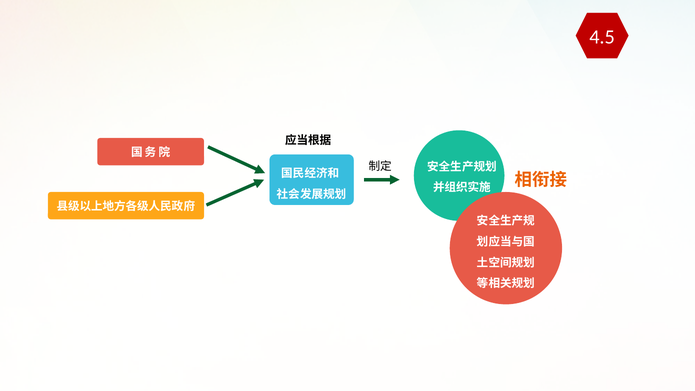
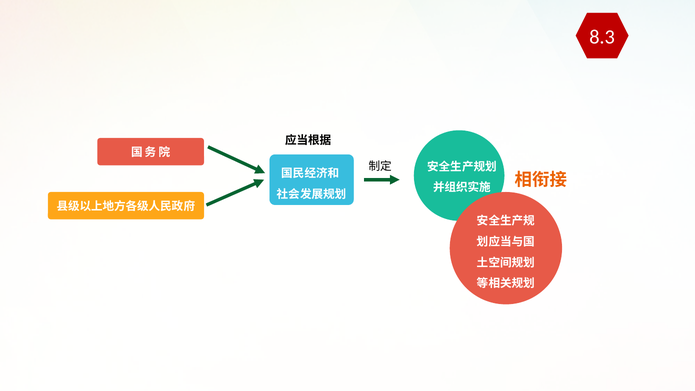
4.5: 4.5 -> 8.3 (602, 37)
